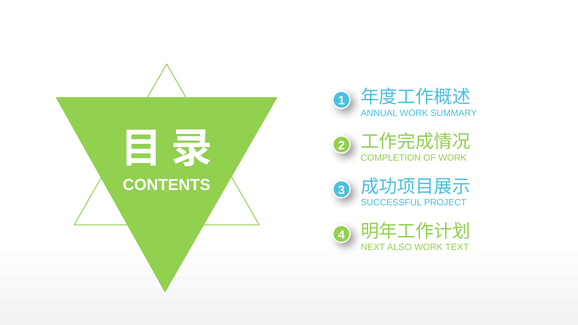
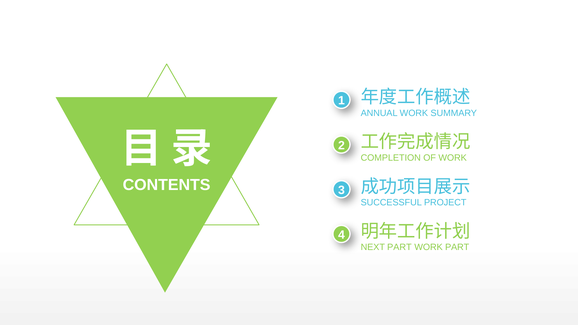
NEXT ALSO: ALSO -> PART (399, 247)
WORK TEXT: TEXT -> PART (457, 247)
